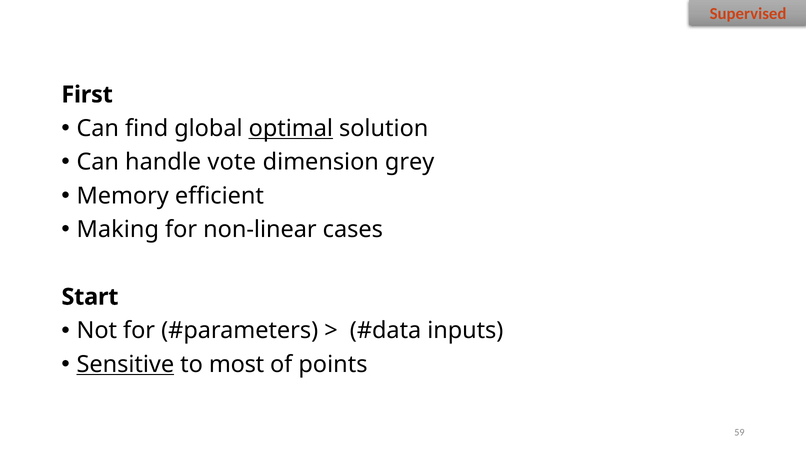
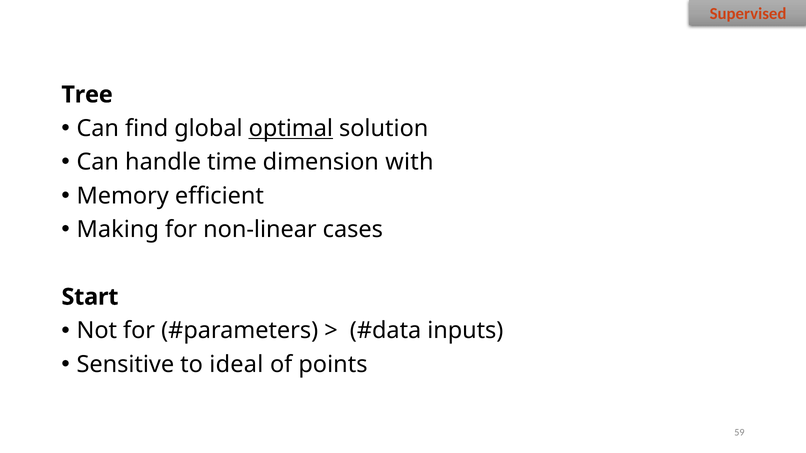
First: First -> Tree (87, 95)
vote: vote -> time (232, 162)
grey: grey -> with (409, 162)
Sensitive underline: present -> none (125, 365)
most: most -> ideal (236, 365)
